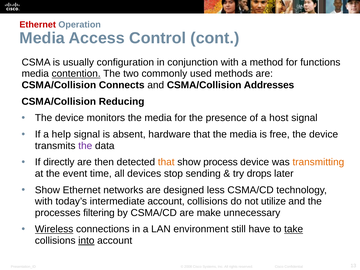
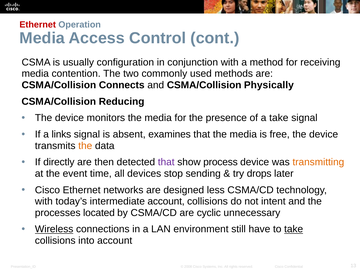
functions: functions -> receiving (320, 62)
contention underline: present -> none (76, 74)
Addresses: Addresses -> Physically (269, 85)
a host: host -> take (279, 118)
help: help -> links (61, 134)
hardware: hardware -> examines (170, 134)
the colour: purple -> orange (85, 146)
that colour: orange -> purple (166, 162)
Show: Show -> Cisco (47, 190)
utilize: utilize -> intent (273, 201)
filtering: filtering -> located (99, 213)
make: make -> cyclic (209, 213)
into underline: present -> none (86, 241)
